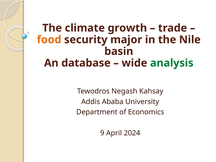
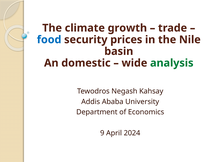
food colour: orange -> blue (49, 40)
major: major -> prices (126, 40)
database: database -> domestic (86, 63)
